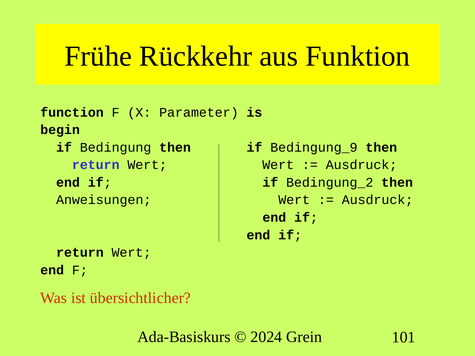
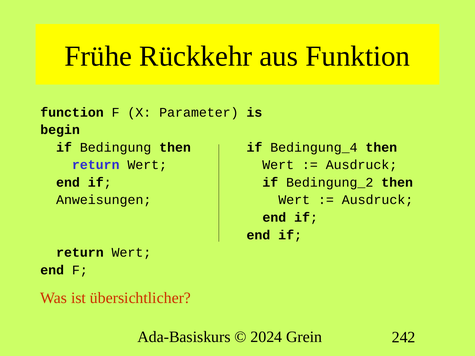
Bedingung_9: Bedingung_9 -> Bedingung_4 (314, 147)
101: 101 -> 242 (404, 338)
